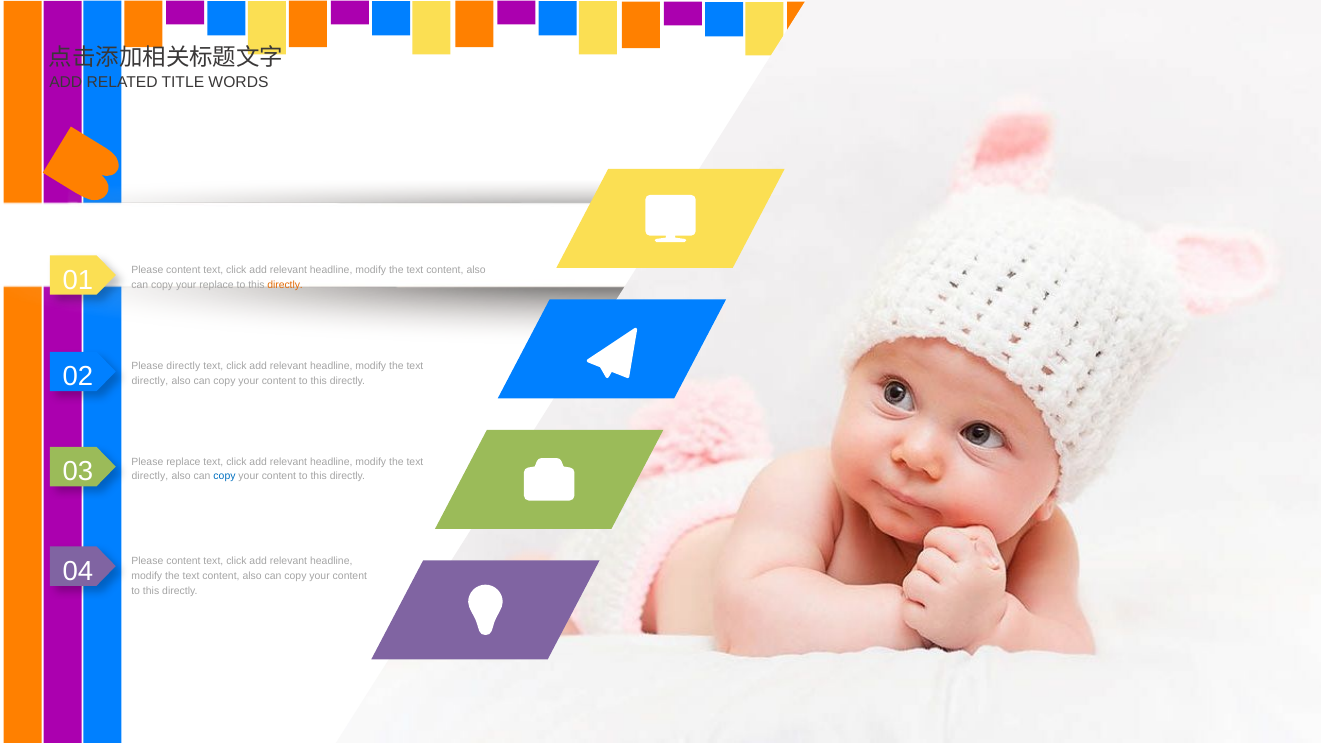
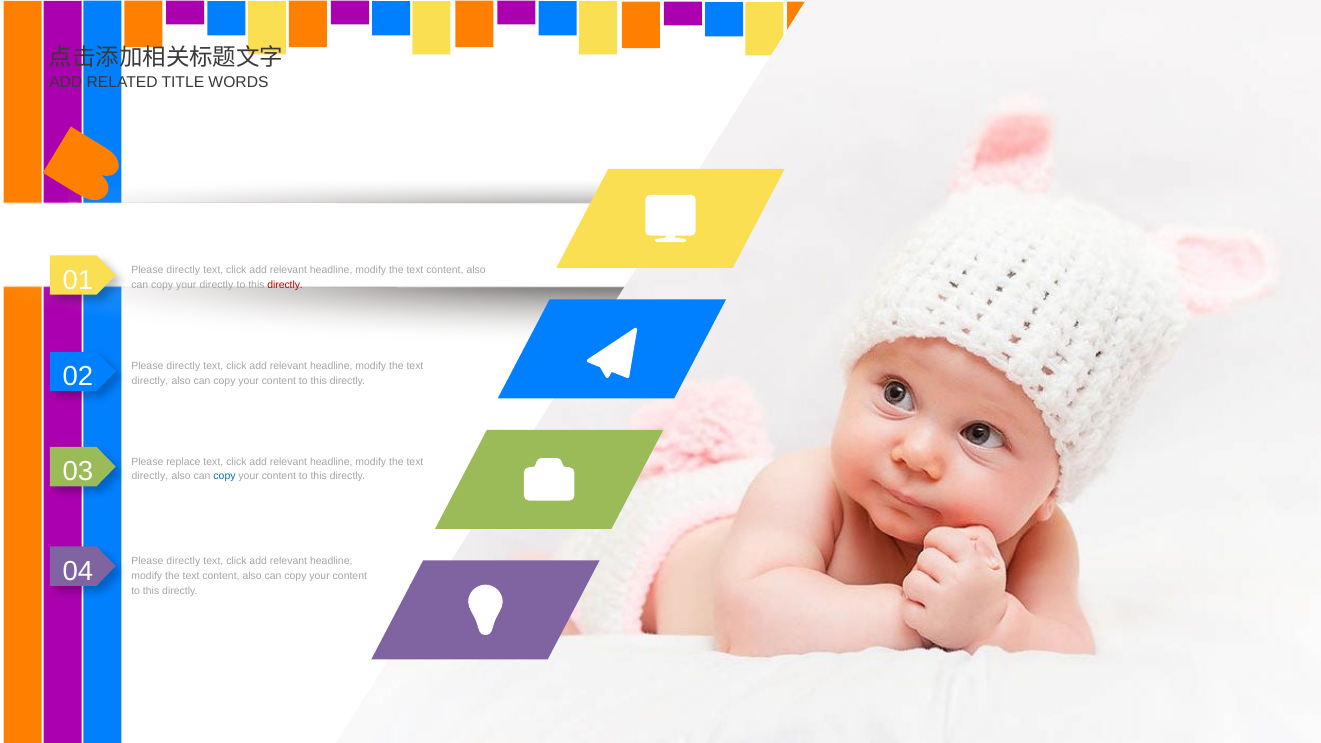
01 Please content: content -> directly (183, 270)
your replace: replace -> directly (216, 285)
directly colour: orange -> red (285, 285)
04 Please content: content -> directly (183, 561)
